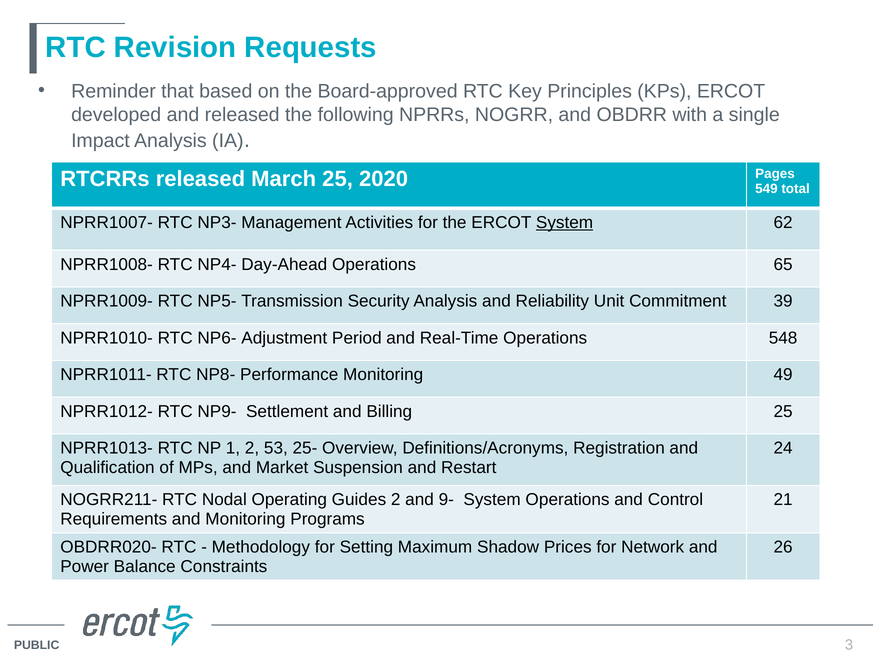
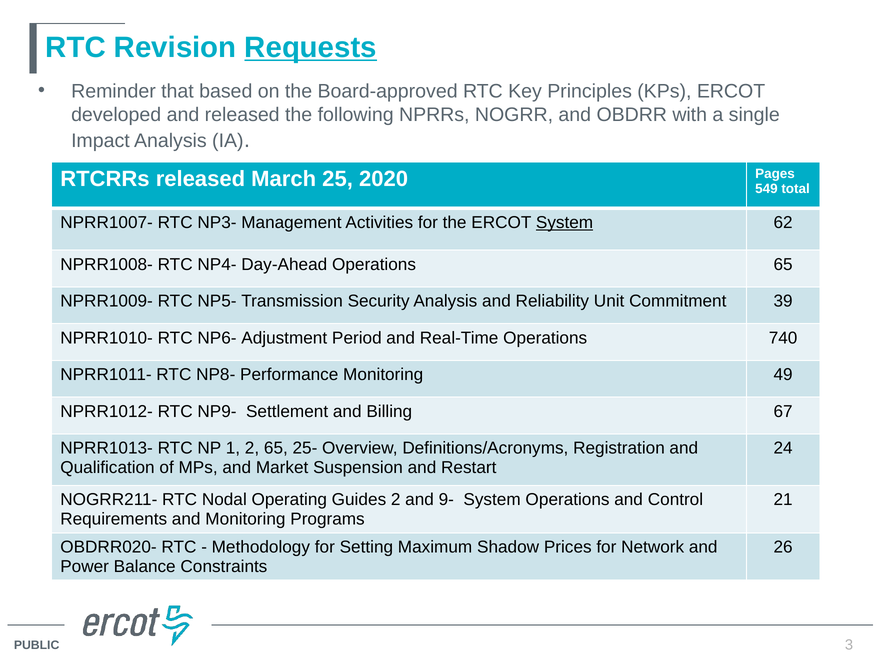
Requests underline: none -> present (311, 48)
548: 548 -> 740 (783, 338)
Billing 25: 25 -> 67 (783, 411)
2 53: 53 -> 65 (276, 448)
